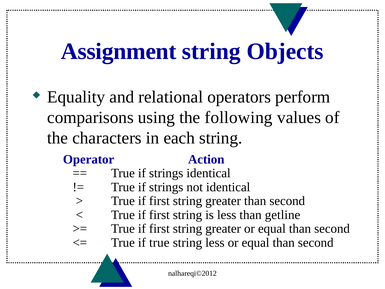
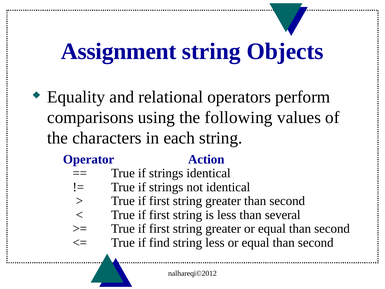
getline: getline -> several (283, 215)
if true: true -> find (159, 242)
